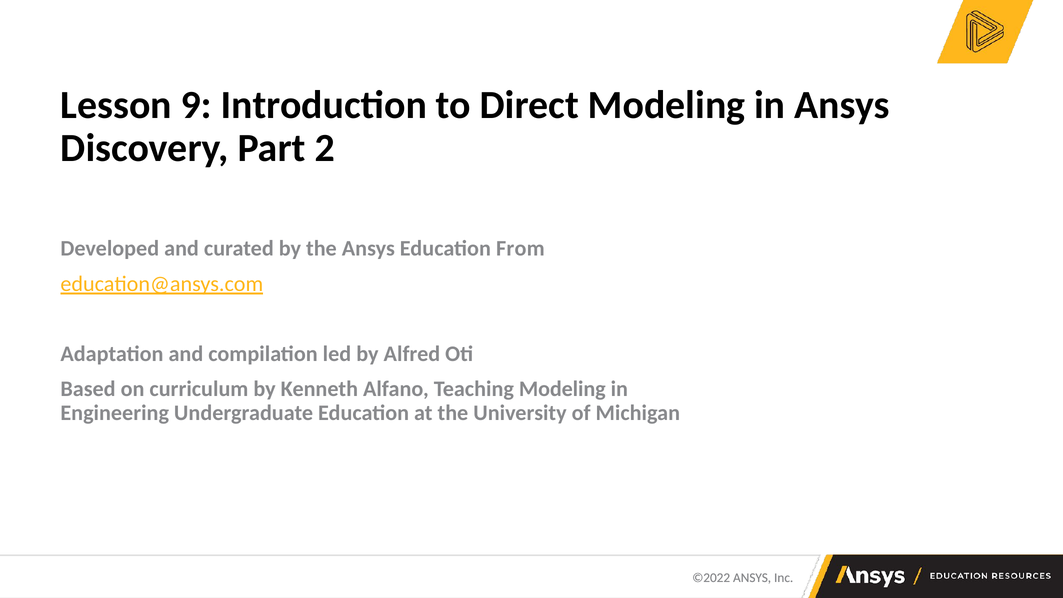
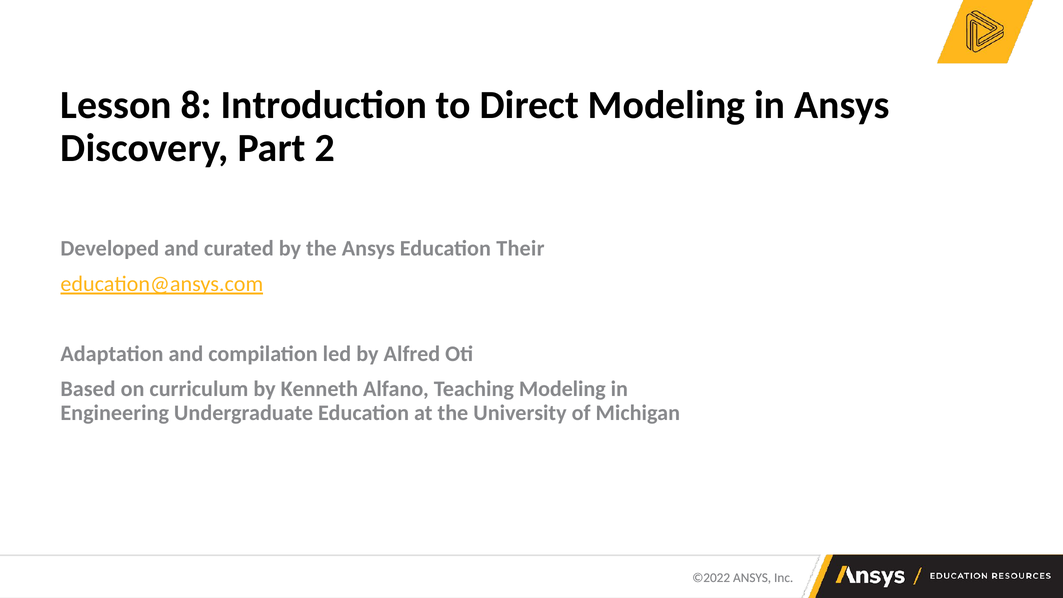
9: 9 -> 8 (196, 105)
From: From -> Their (520, 248)
